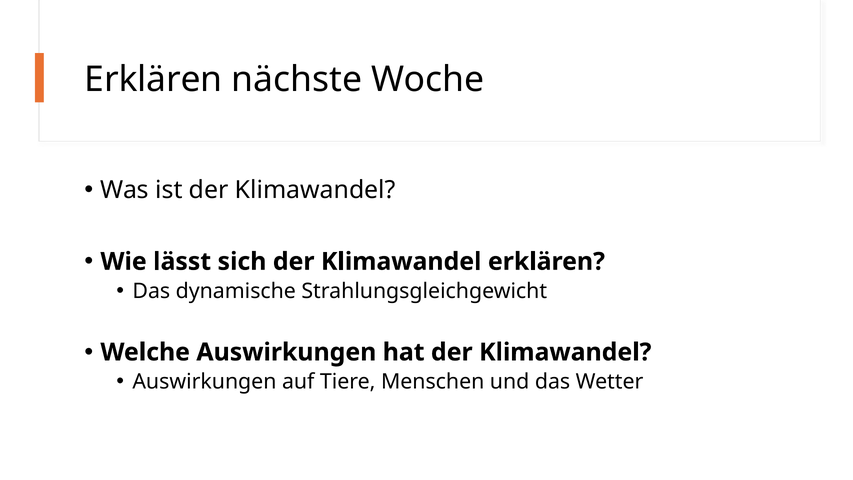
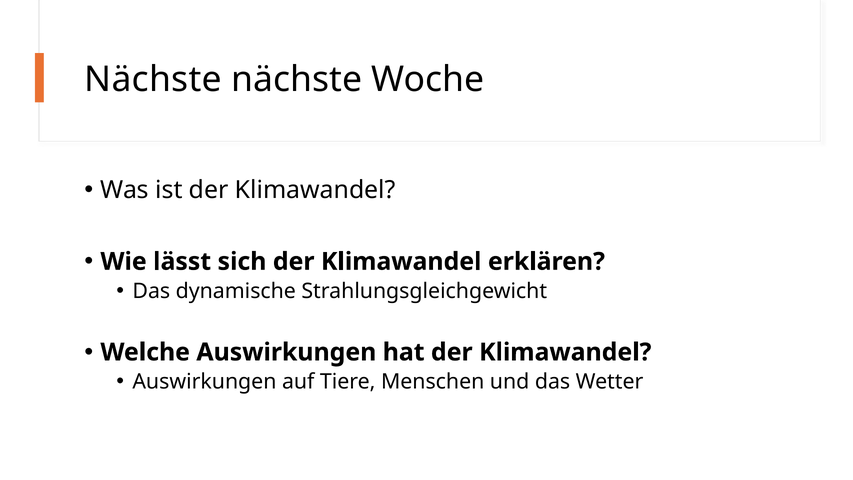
Erklären: Erklären -> Nächste (153, 79)
